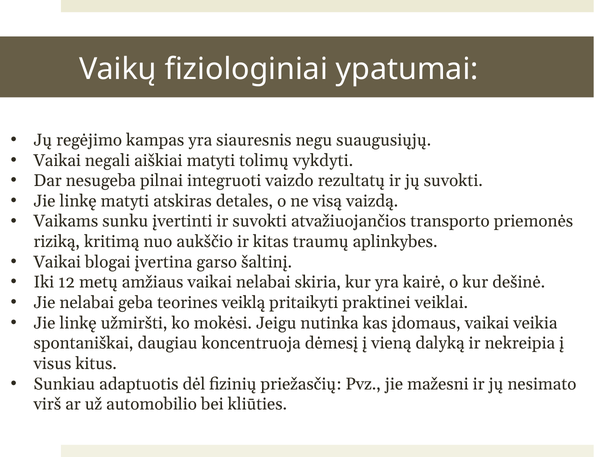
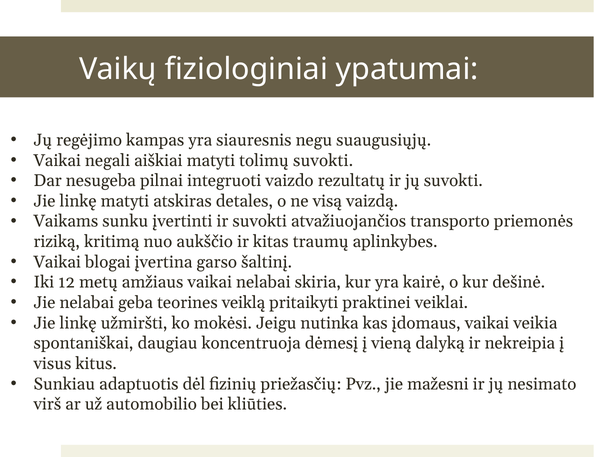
tolimų vykdyti: vykdyti -> suvokti (323, 160)
